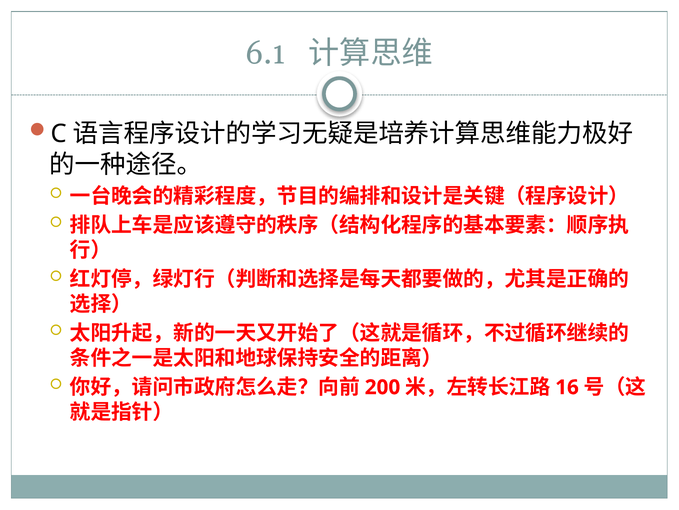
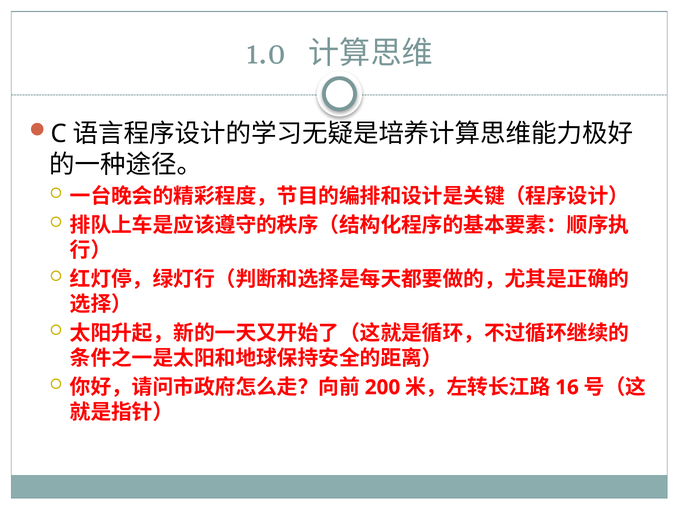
6.1: 6.1 -> 1.0 (266, 53)
